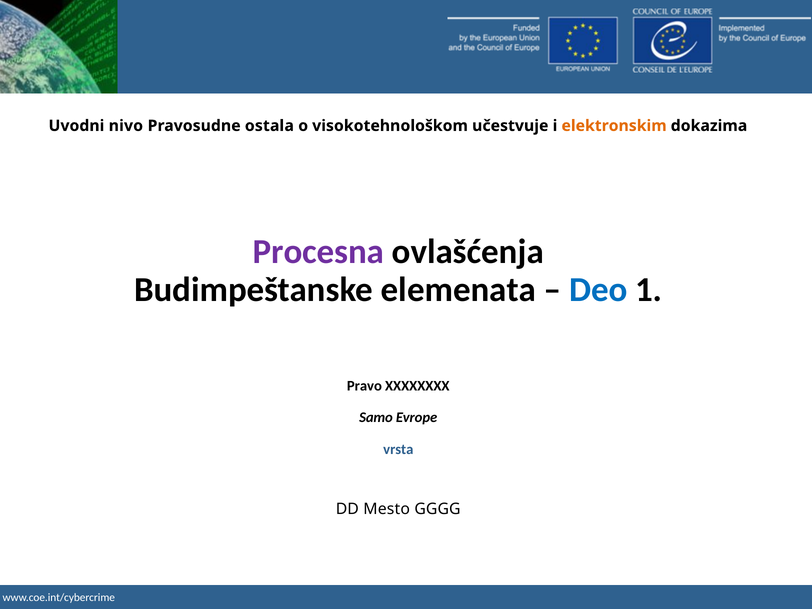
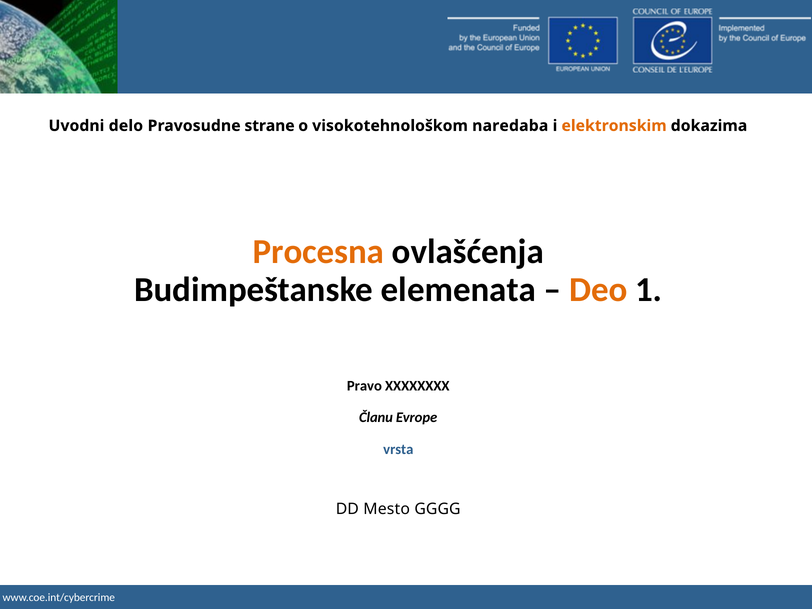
nivo: nivo -> delo (126, 126)
ostala: ostala -> strane (270, 126)
učestvuje: učestvuje -> naredaba (510, 126)
Procesna colour: purple -> orange (318, 252)
Deo colour: blue -> orange (598, 290)
Samo: Samo -> Članu (376, 418)
